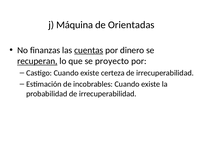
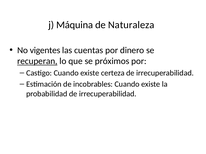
Orientadas: Orientadas -> Naturaleza (131, 25)
finanzas: finanzas -> vigentes (45, 50)
cuentas underline: present -> none (89, 50)
proyecto: proyecto -> próximos (112, 61)
